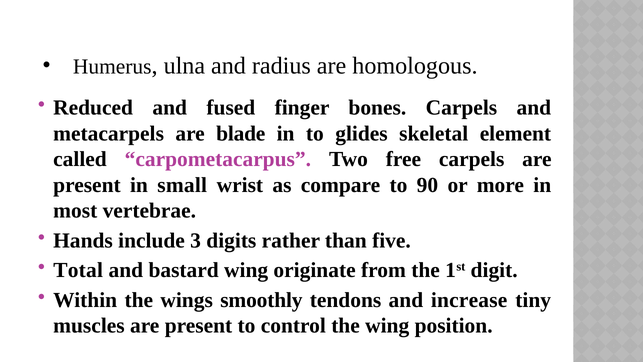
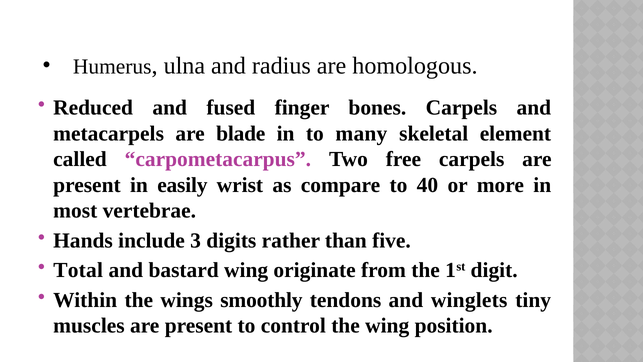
glides: glides -> many (361, 133)
small: small -> easily (182, 185)
90: 90 -> 40 (427, 185)
increase: increase -> winglets (469, 300)
